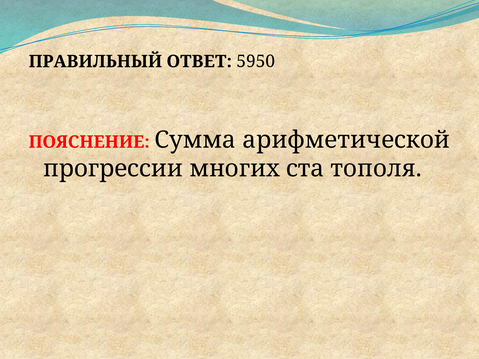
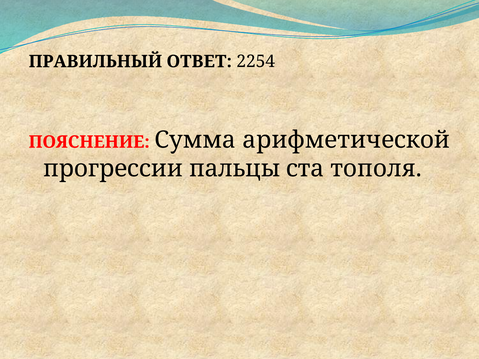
5950: 5950 -> 2254 (256, 62)
многих: многих -> пальцы (235, 169)
